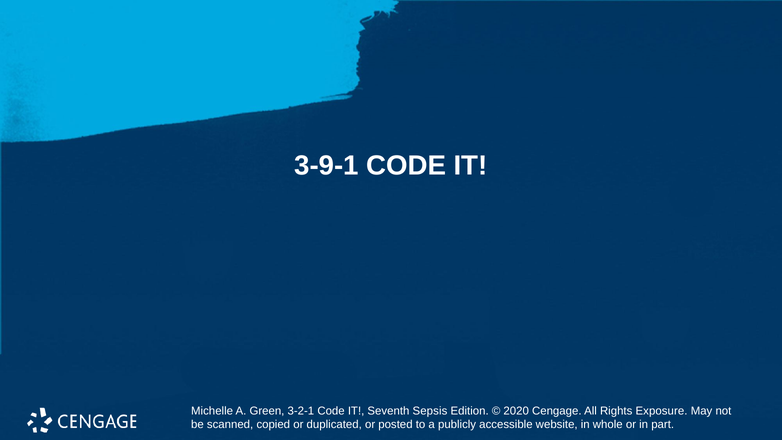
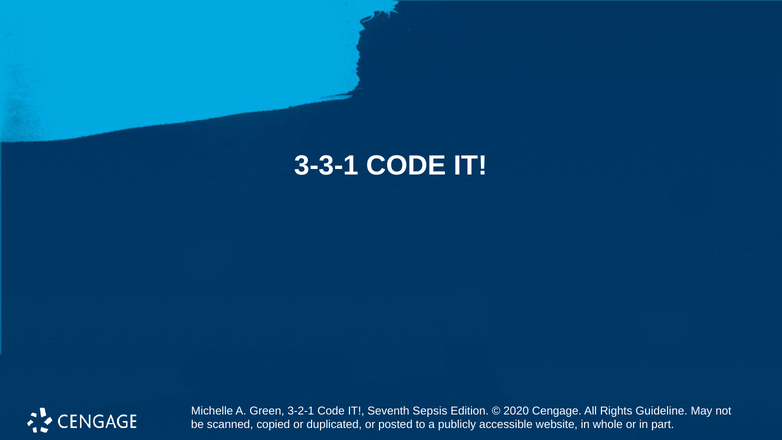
3-9-1: 3-9-1 -> 3-3-1 (326, 165)
Exposure: Exposure -> Guideline (662, 411)
